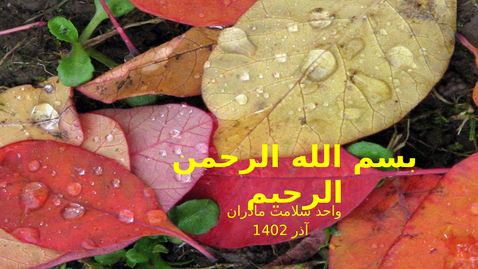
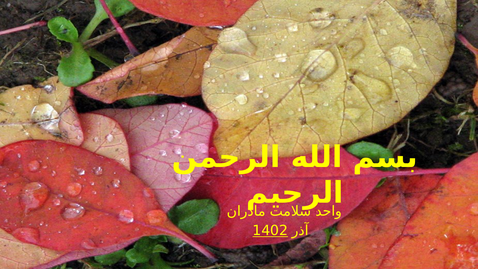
1402 underline: none -> present (270, 231)
